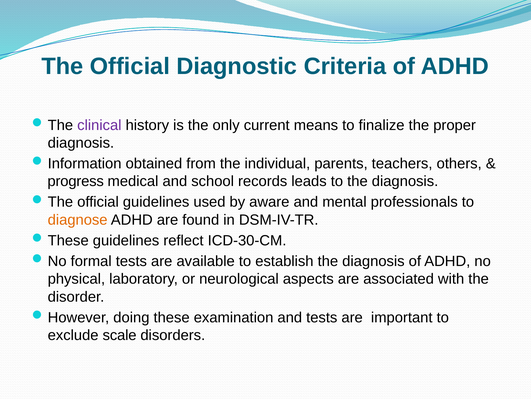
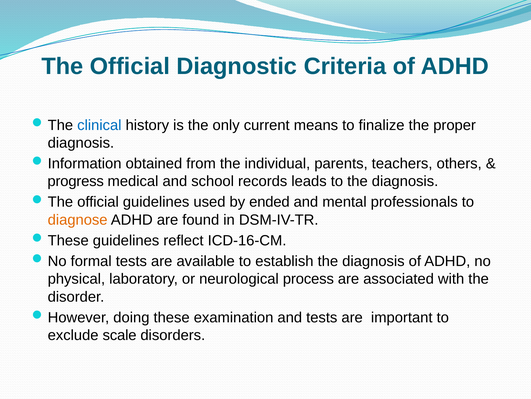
clinical colour: purple -> blue (99, 125)
aware: aware -> ended (269, 202)
ICD-30-CM: ICD-30-CM -> ICD-16-CM (247, 240)
aspects: aspects -> process (308, 279)
